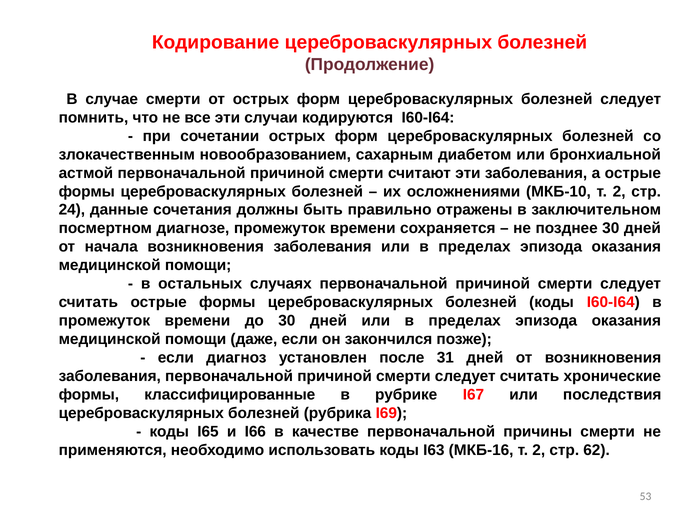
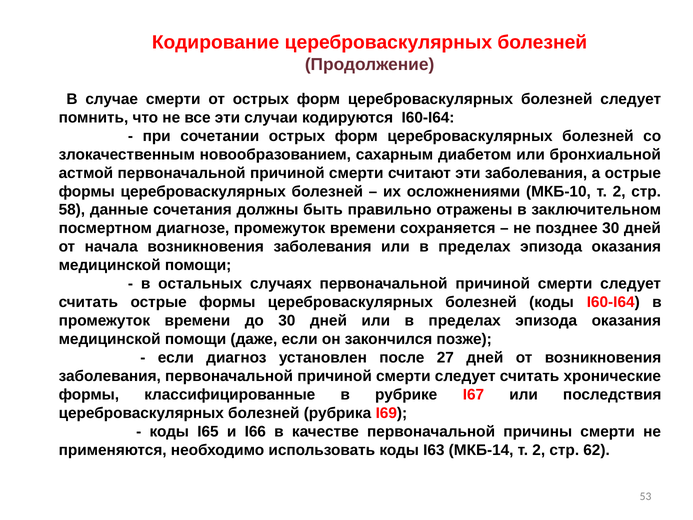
24: 24 -> 58 (72, 210)
31: 31 -> 27 (445, 358)
МКБ-16: МКБ-16 -> МКБ-14 (481, 450)
